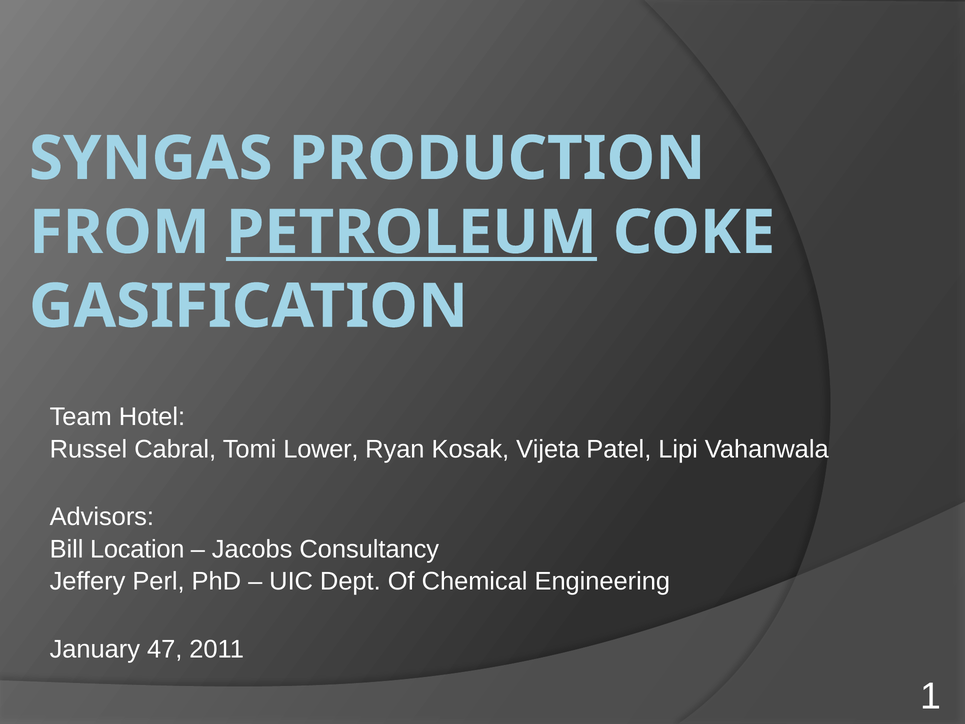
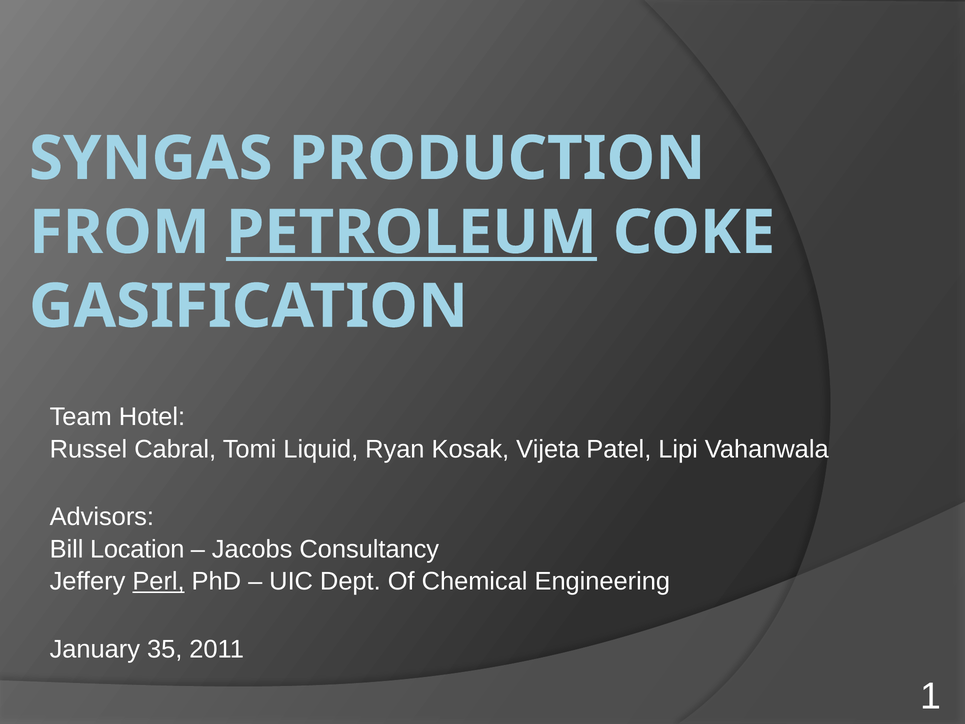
Lower: Lower -> Liquid (321, 449)
Perl underline: none -> present (159, 581)
47: 47 -> 35 (165, 649)
